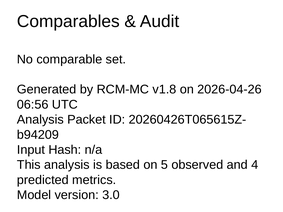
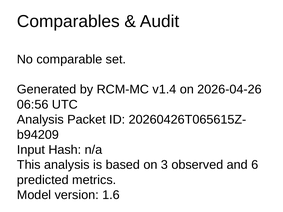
v1.8: v1.8 -> v1.4 (164, 90)
5: 5 -> 3 (164, 165)
4: 4 -> 6 (255, 165)
3.0: 3.0 -> 1.6 (111, 195)
